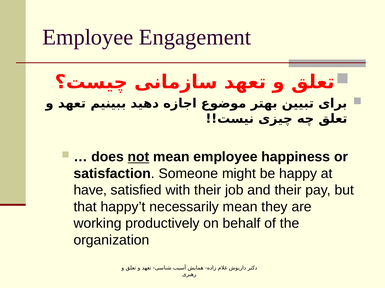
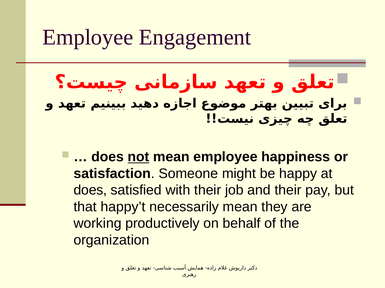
have: have -> does (90, 191)
